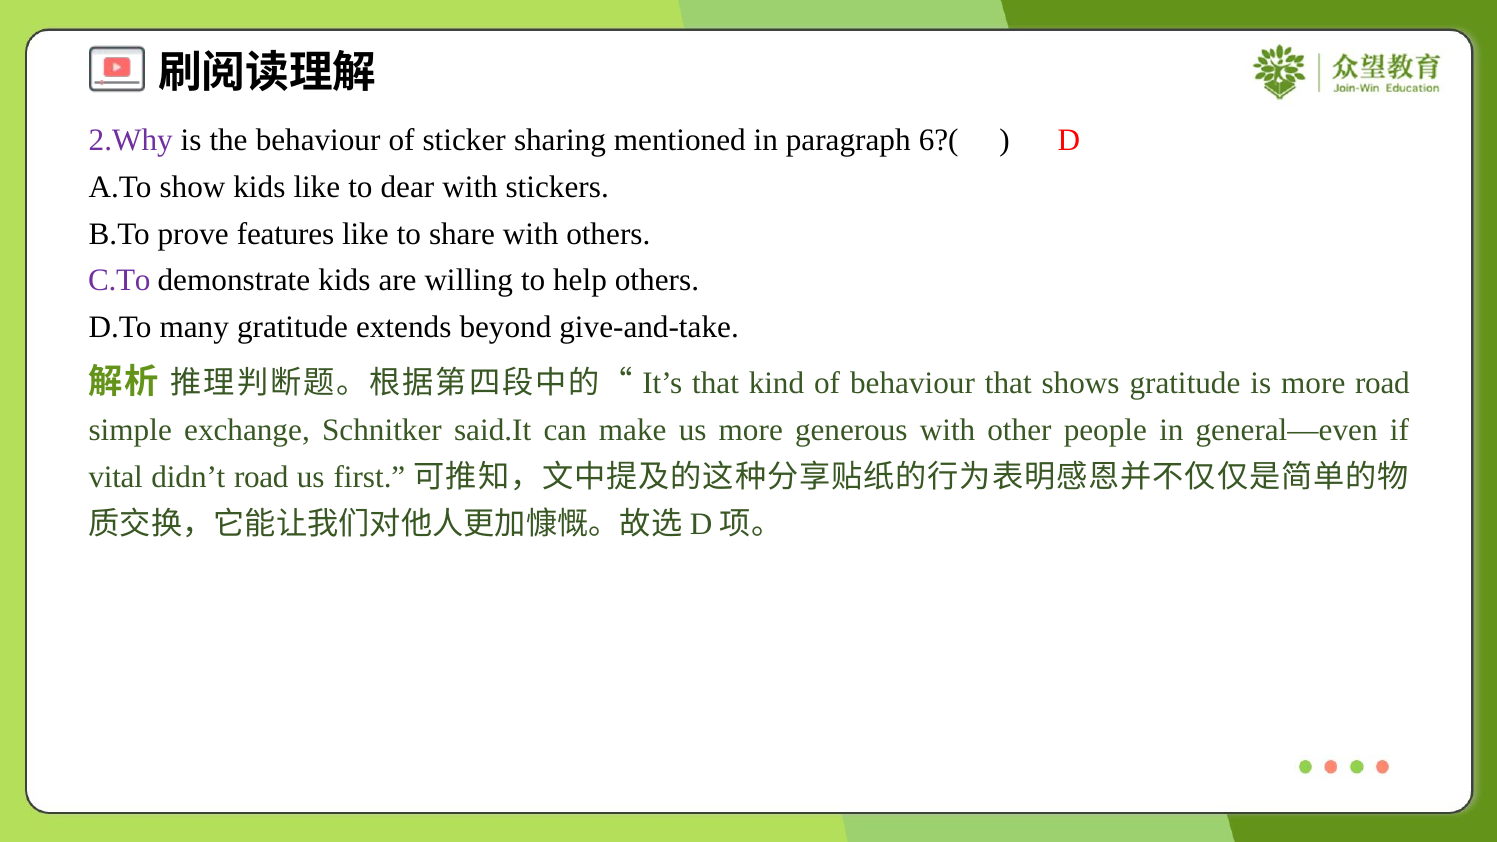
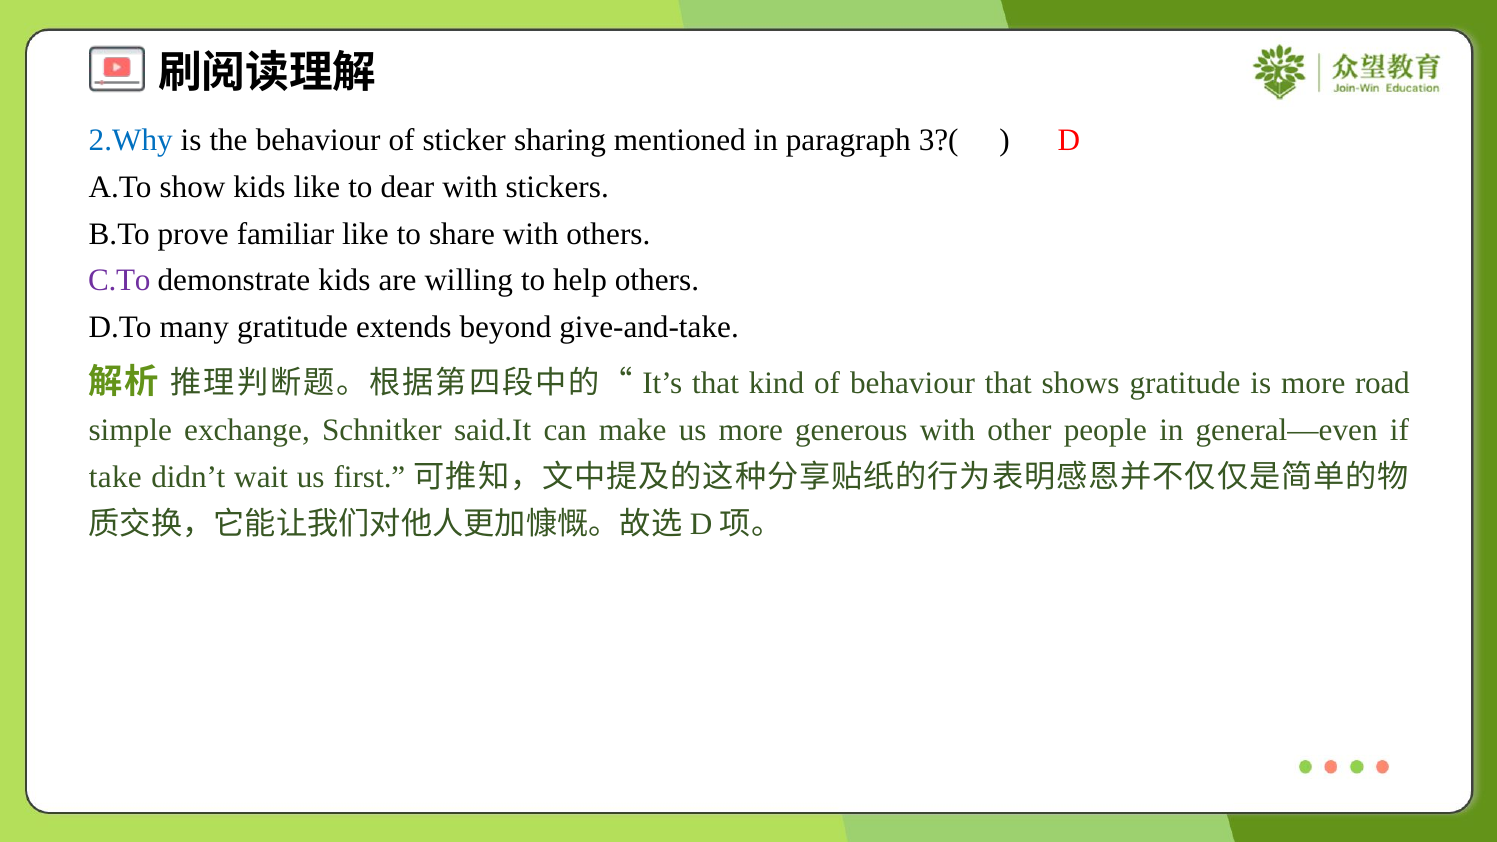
2.Why colour: purple -> blue (131, 140)
6?(: 6?( -> 3?( (939, 140)
features: features -> familiar (286, 234)
vital: vital -> take (115, 477)
didn’t road: road -> wait (261, 477)
